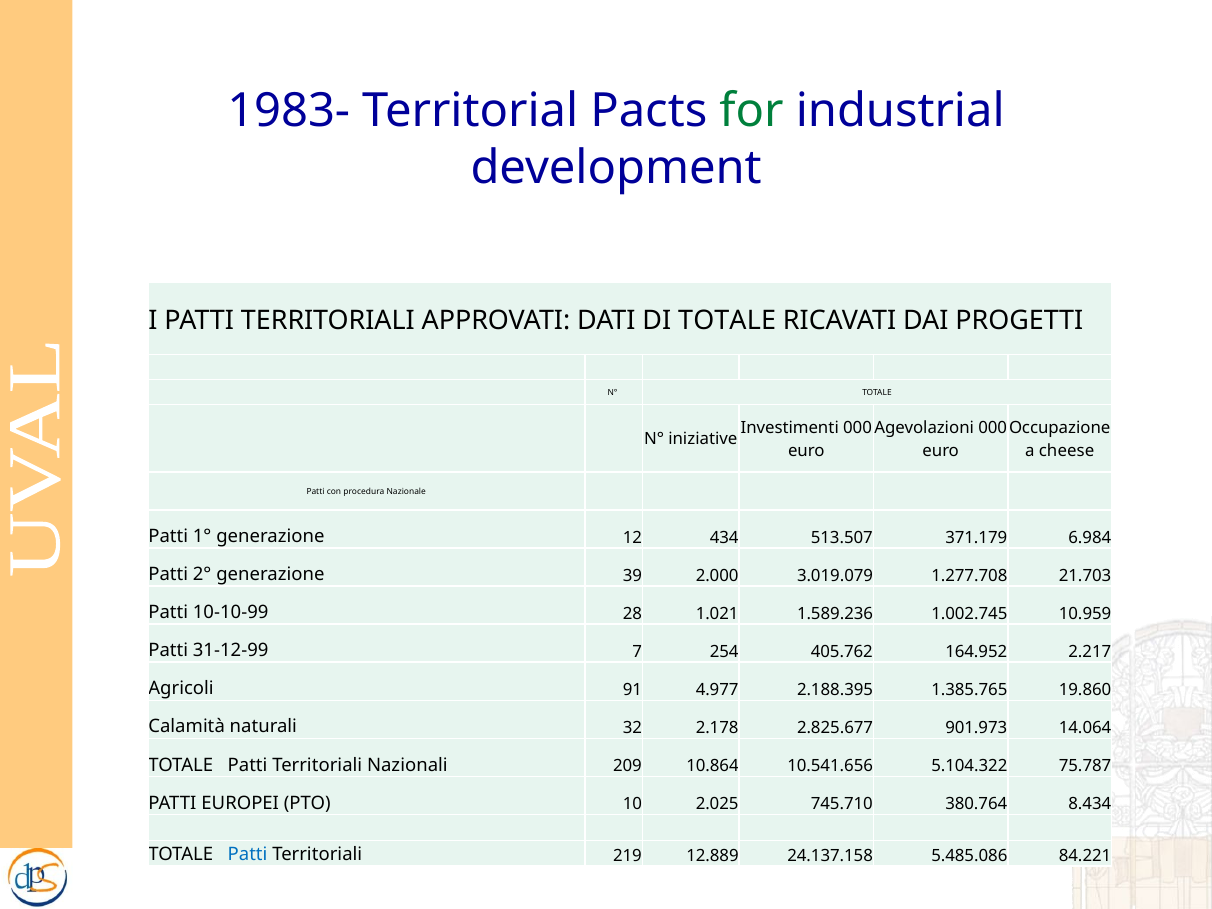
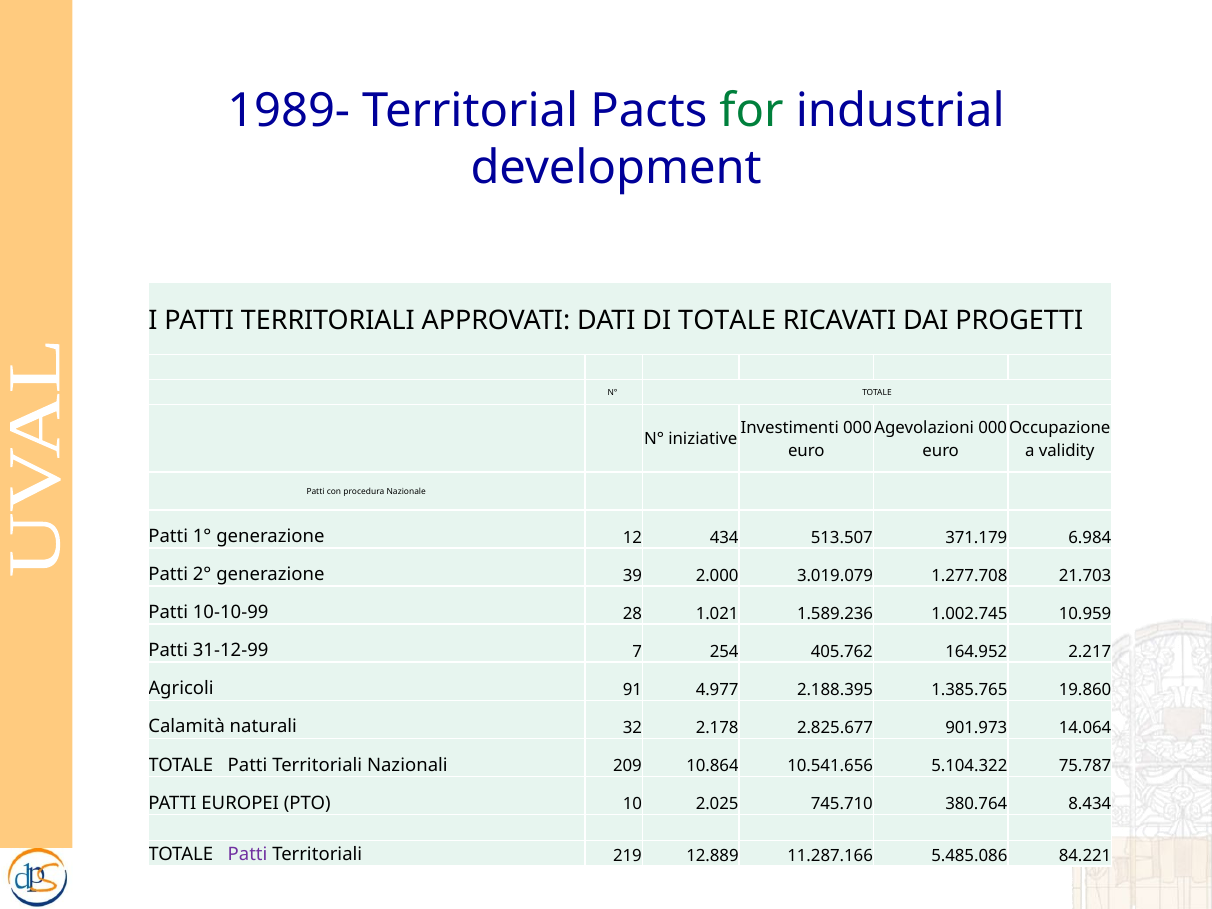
1983-: 1983- -> 1989- (289, 111)
cheese: cheese -> validity (1067, 451)
Patti colour: blue -> purple (248, 855)
24.137.158: 24.137.158 -> 11.287.166 (830, 856)
